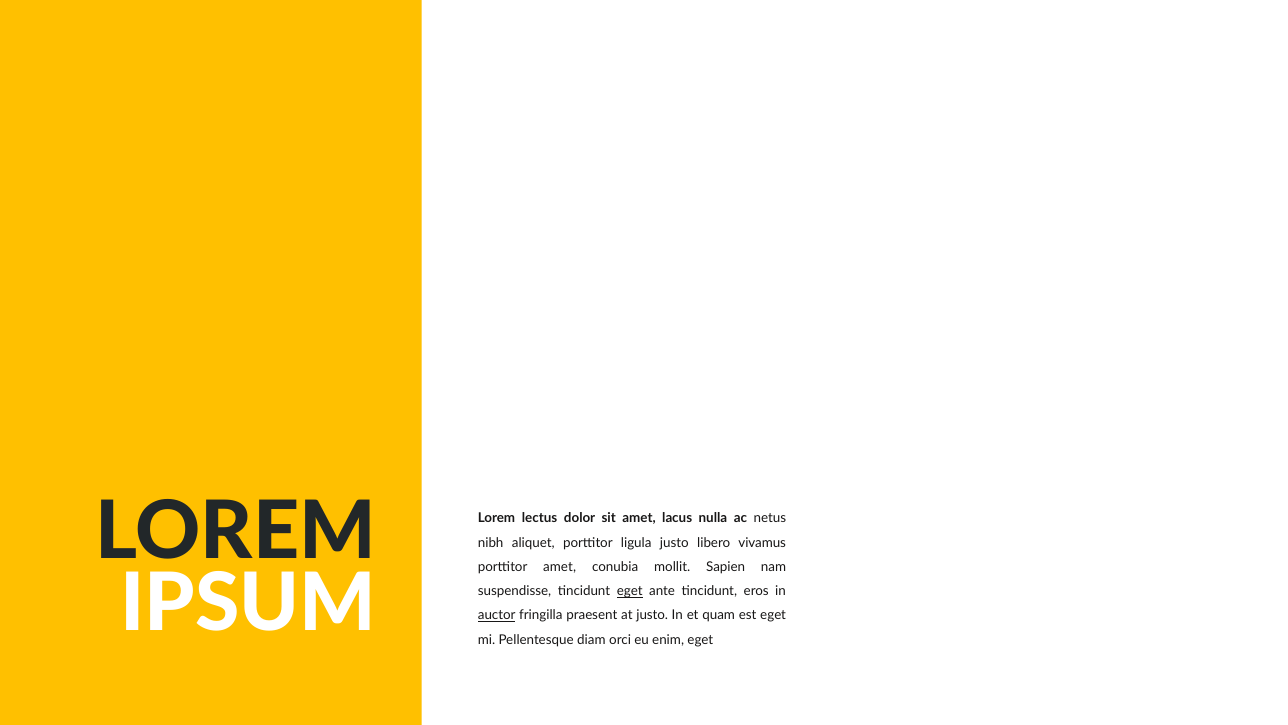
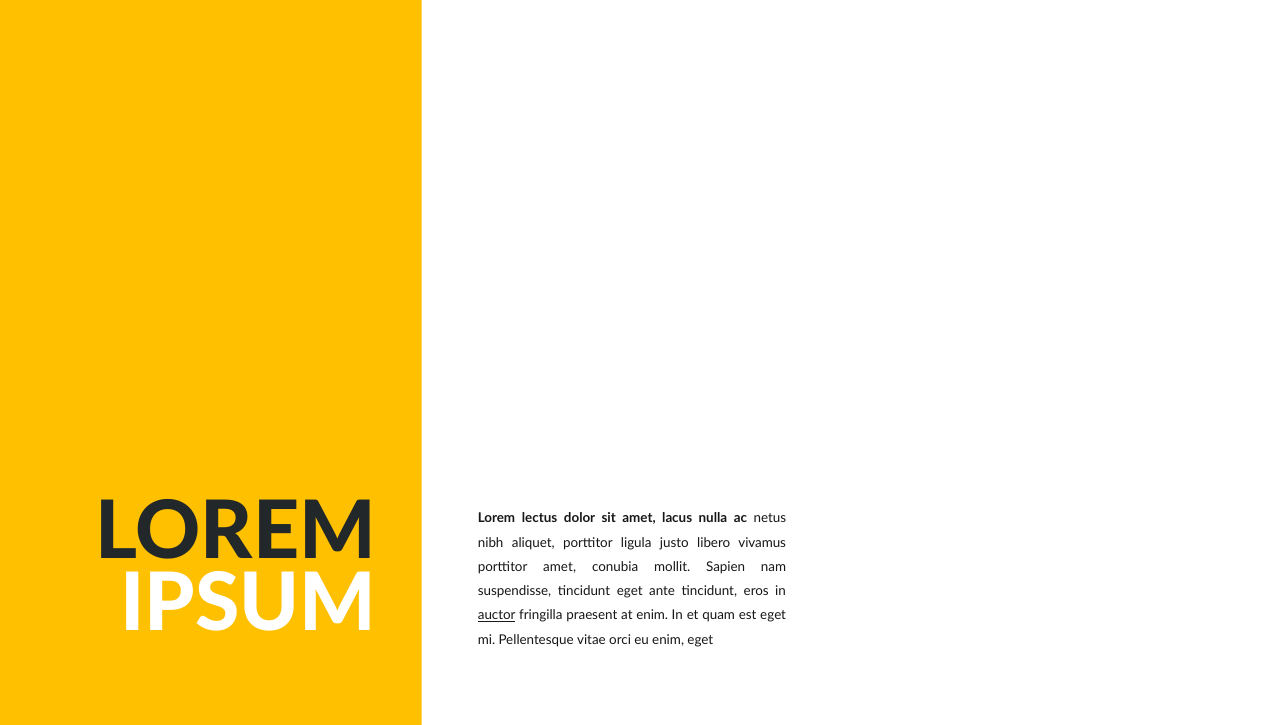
eget underline: present -> none (630, 591)
at justo: justo -> enim (652, 615)
diam: diam -> vitae (591, 639)
